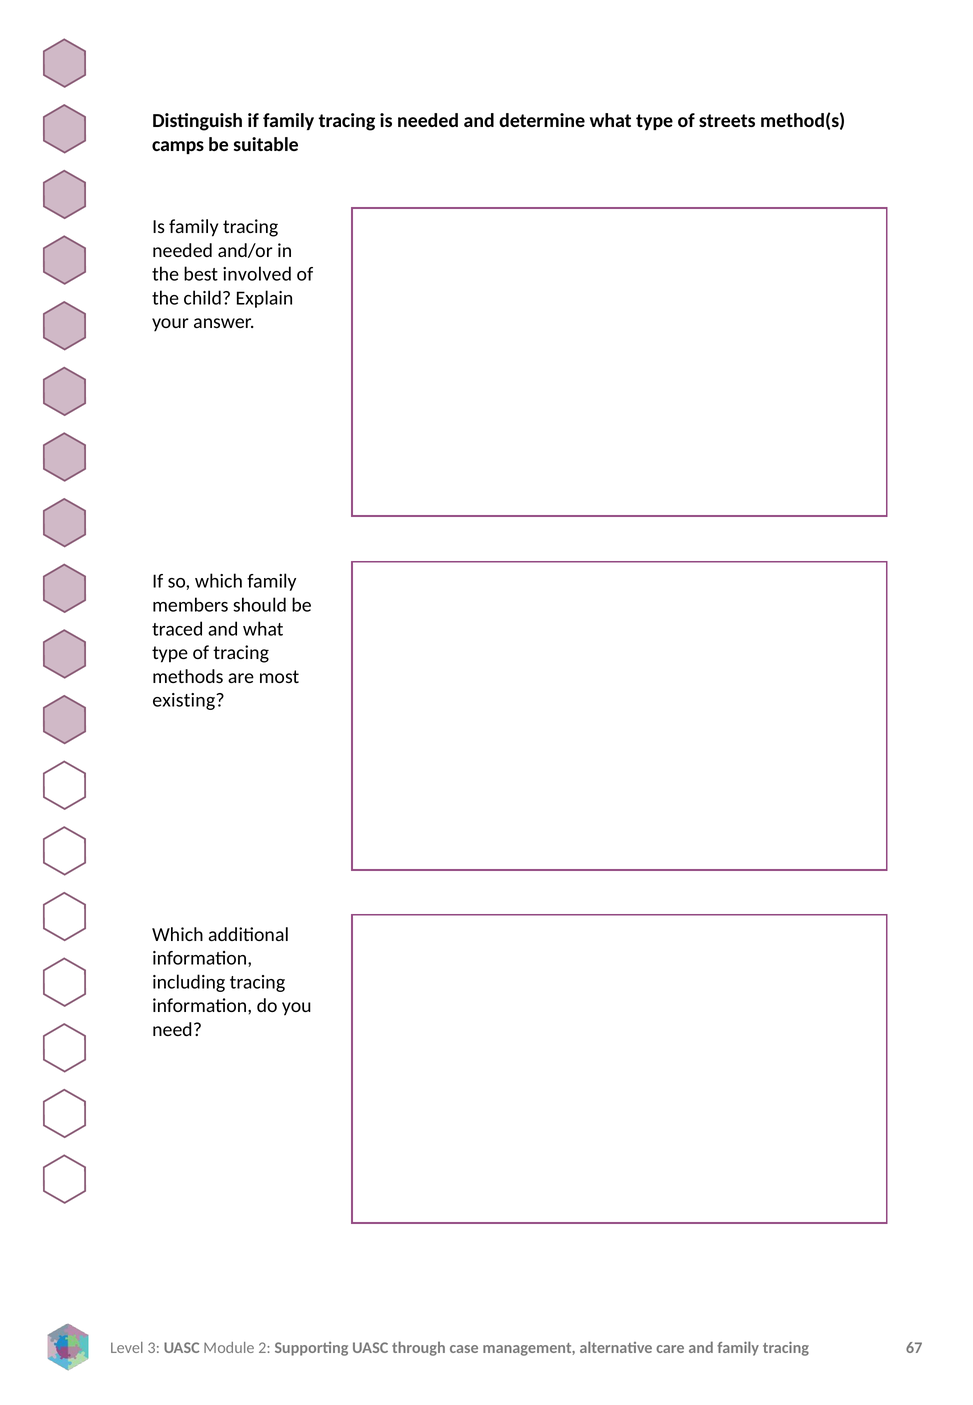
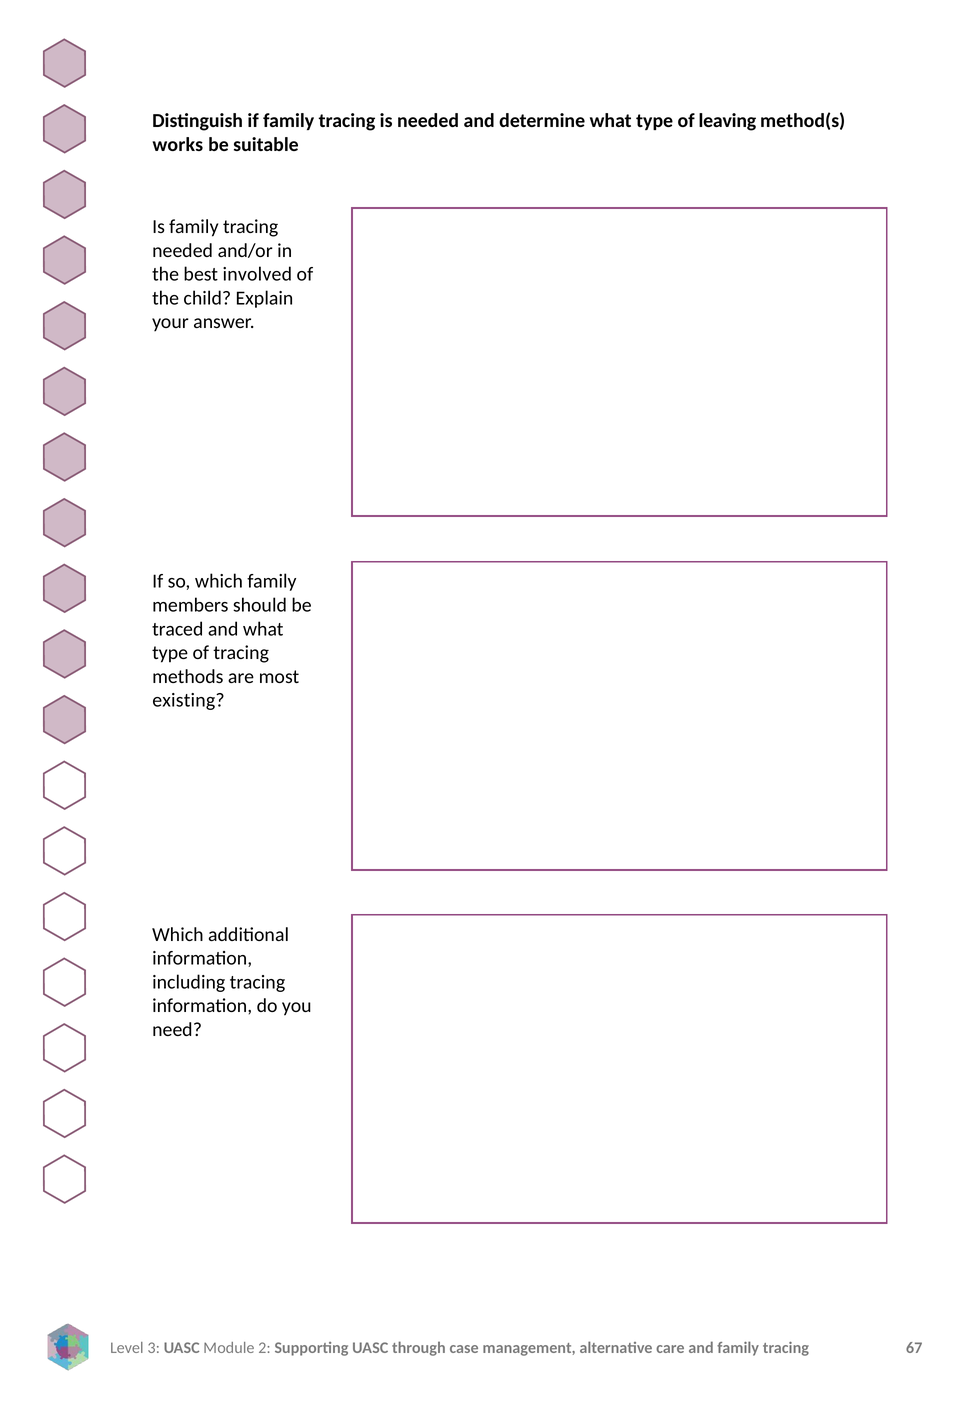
streets: streets -> leaving (727, 121)
camps: camps -> works (178, 145)
